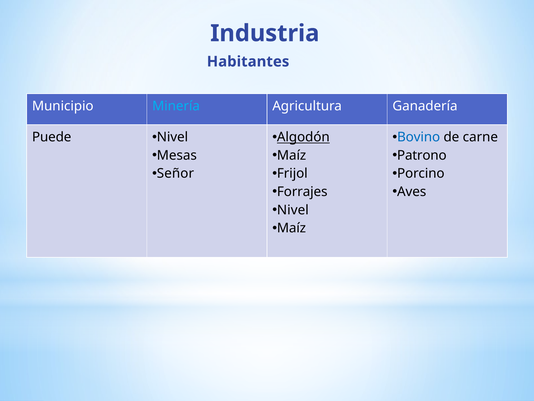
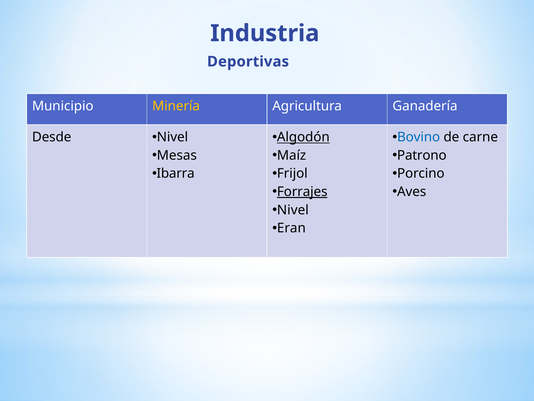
Habitantes: Habitantes -> Deportivas (248, 62)
Minería colour: light blue -> yellow (176, 106)
Puede: Puede -> Desde (52, 137)
Señor: Señor -> Ibarra (176, 173)
Forrajes underline: none -> present (302, 192)
Maíz: Maíz -> Eran (291, 228)
